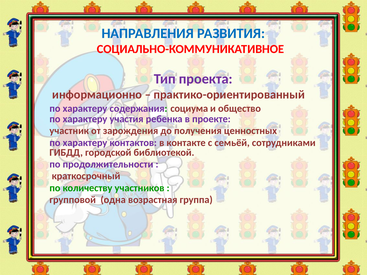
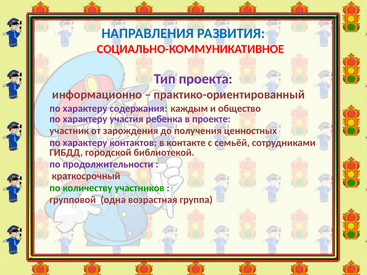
социума: социума -> каждым (189, 109)
